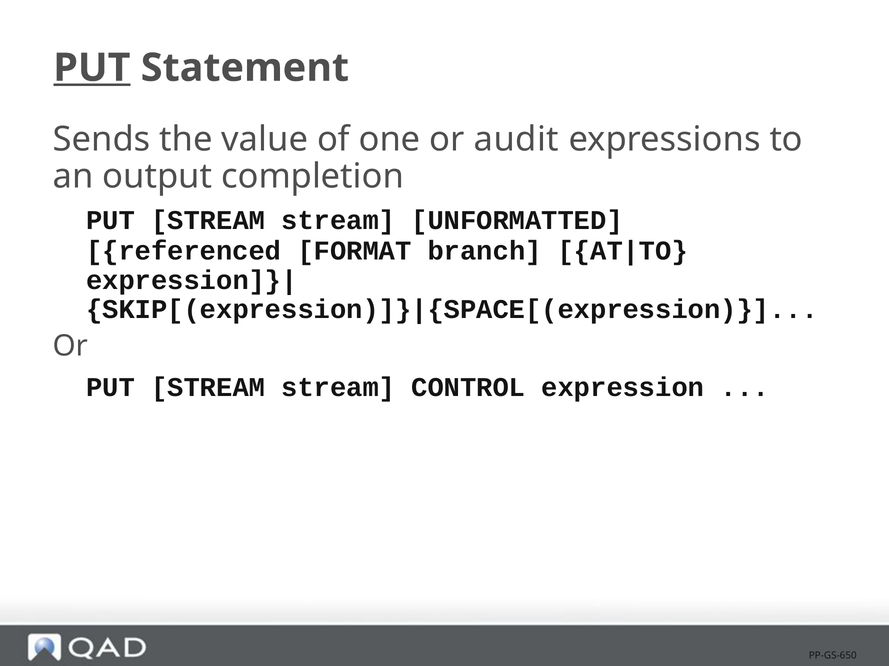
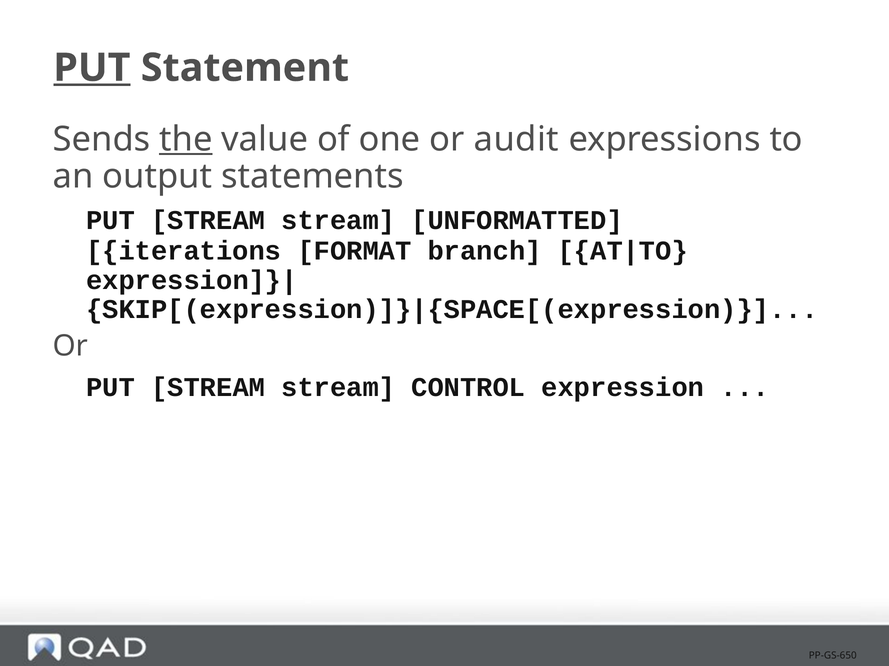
the underline: none -> present (186, 139)
completion: completion -> statements (313, 177)
referenced: referenced -> iterations (184, 251)
